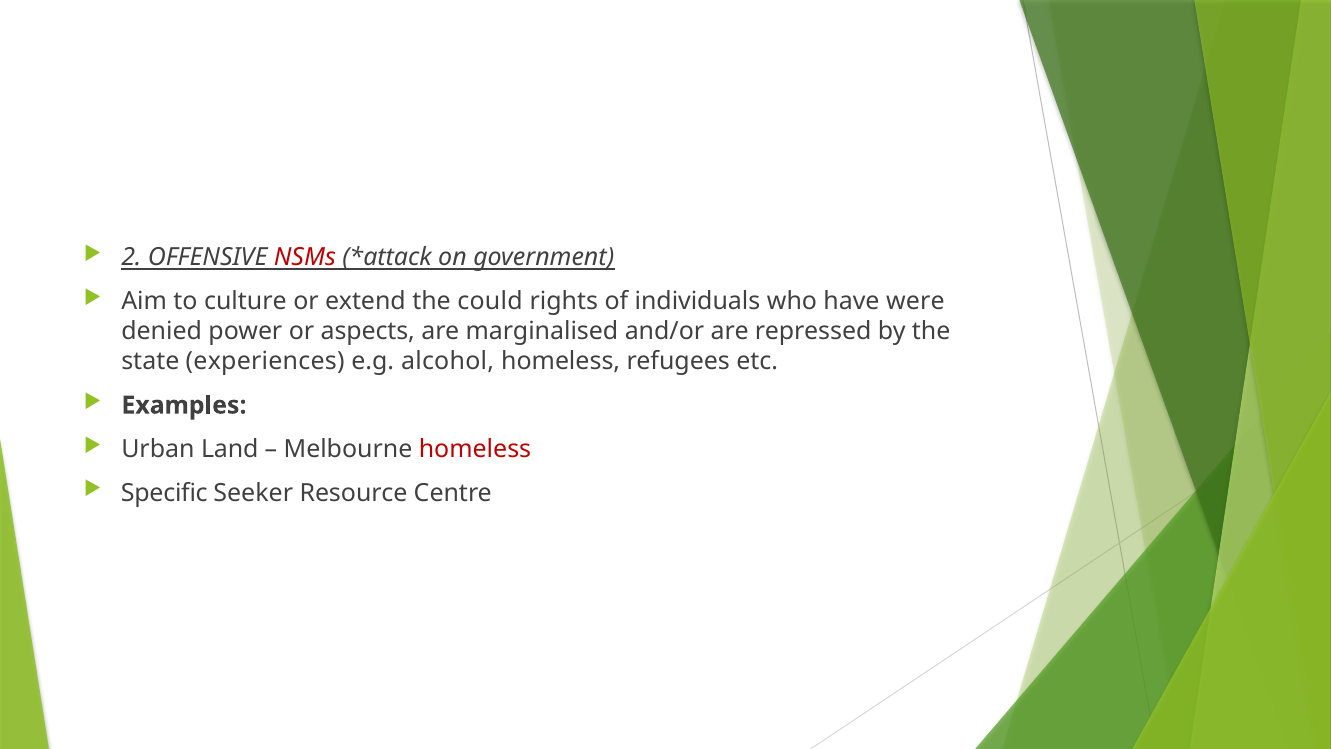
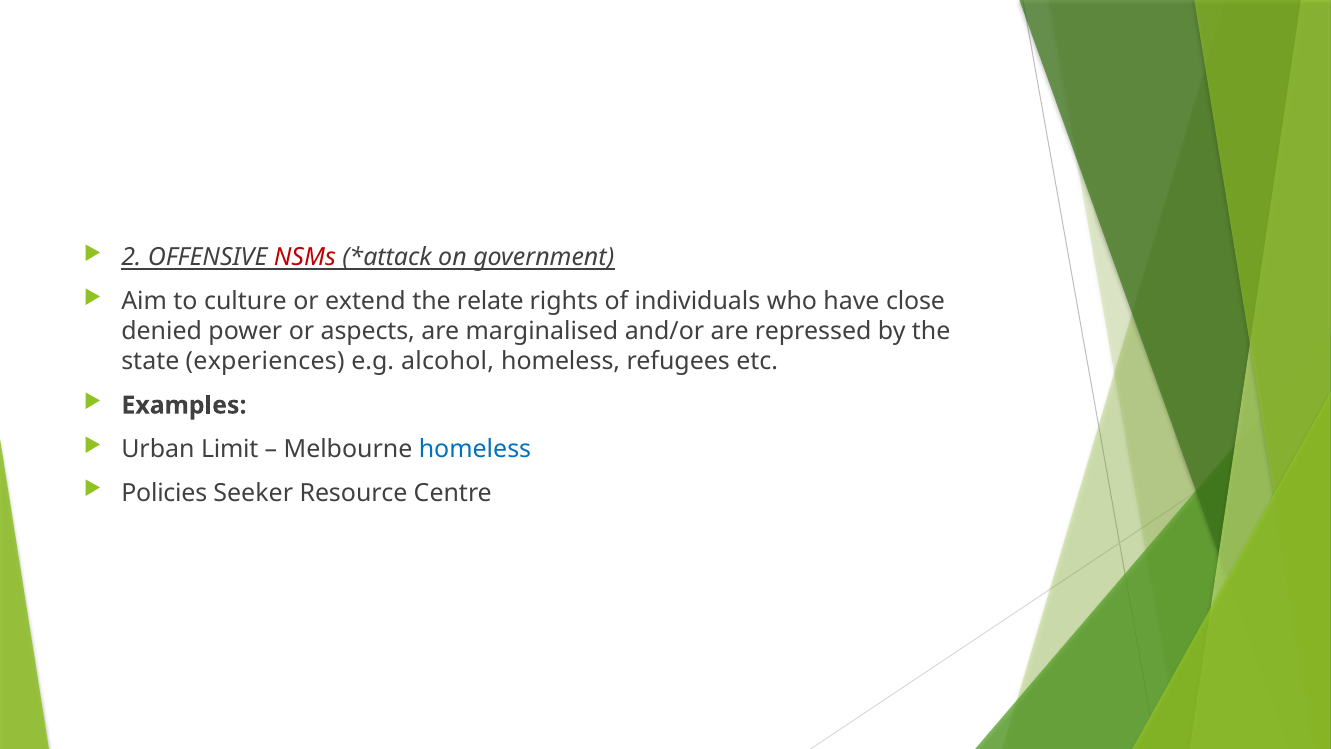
could: could -> relate (490, 301)
were: were -> close (916, 301)
Land: Land -> Limit (230, 449)
homeless colour: red -> blue (475, 449)
Specific: Specific -> Policies (164, 493)
